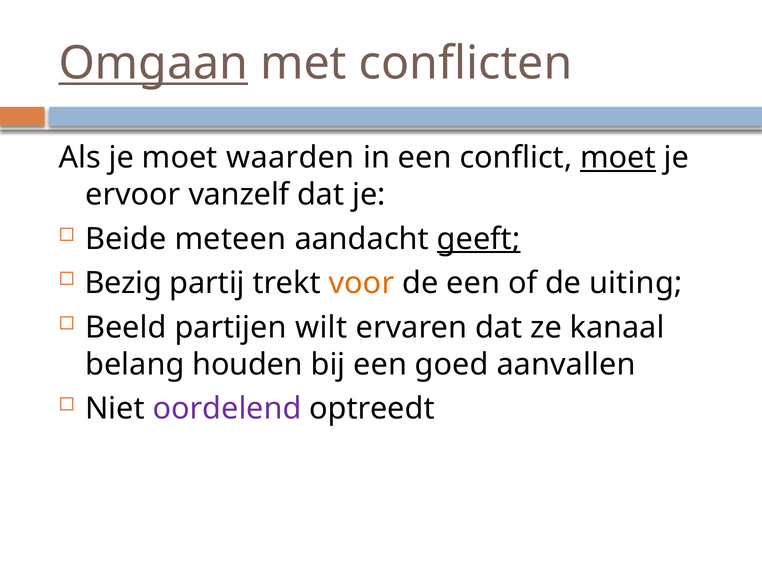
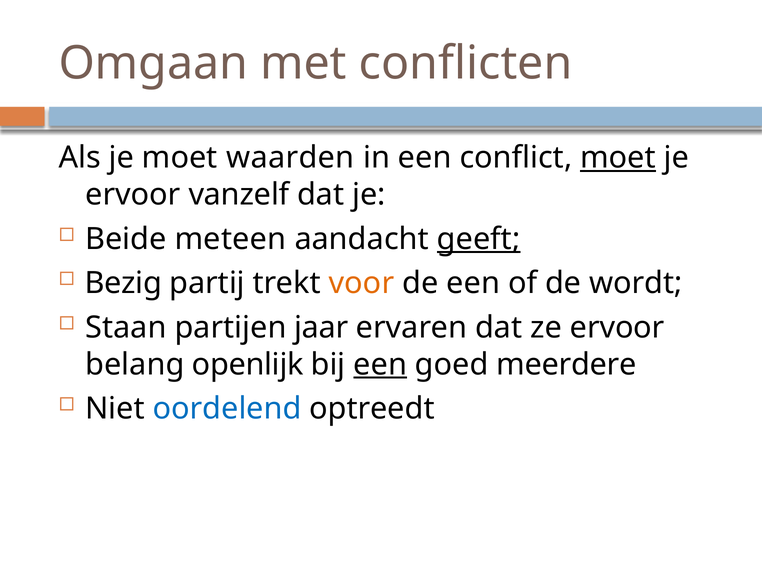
Omgaan underline: present -> none (153, 64)
uiting: uiting -> wordt (636, 283)
Beeld: Beeld -> Staan (126, 327)
wilt: wilt -> jaar (321, 327)
ze kanaal: kanaal -> ervoor (617, 327)
houden: houden -> openlijk (248, 364)
een underline: none -> present (380, 364)
aanvallen: aanvallen -> meerdere (566, 364)
oordelend colour: purple -> blue (227, 408)
